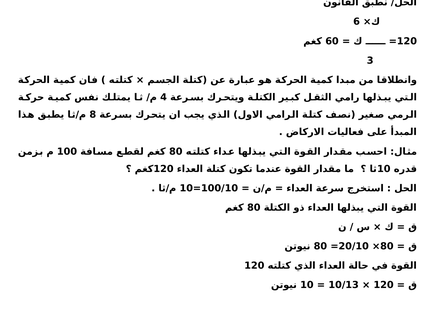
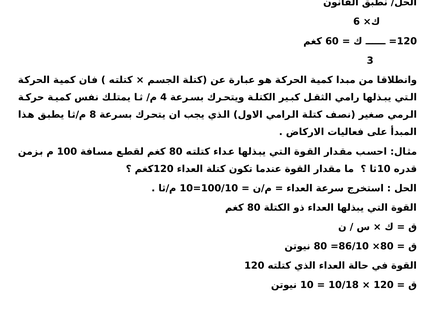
20/10: 20/10 -> 86/10 (354, 246)
10/13: 10/13 -> 10/18 (344, 284)
